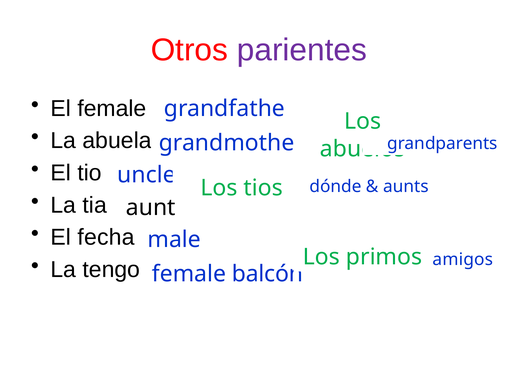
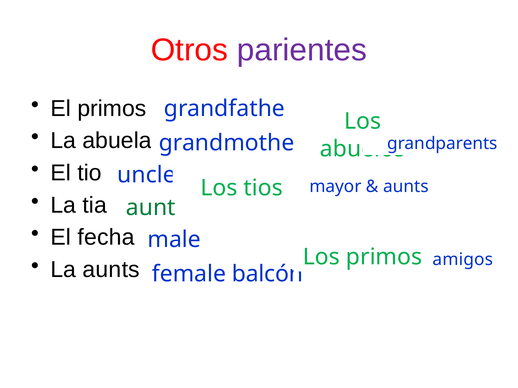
El female: female -> primos (112, 109)
dónde: dónde -> mayor (335, 187)
aunt colour: black -> green (151, 208)
La tengo: tengo -> aunts (111, 270)
